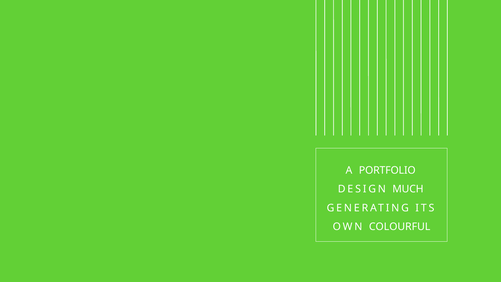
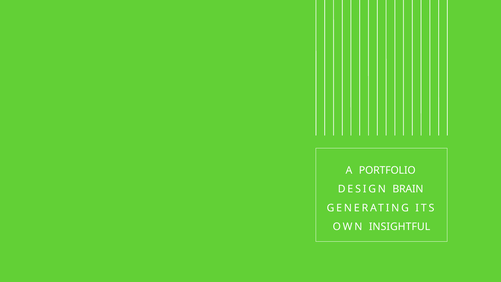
MUCH: MUCH -> BRAIN (408, 189)
COLOURFUL: COLOURFUL -> INSIGHTFUL (400, 227)
